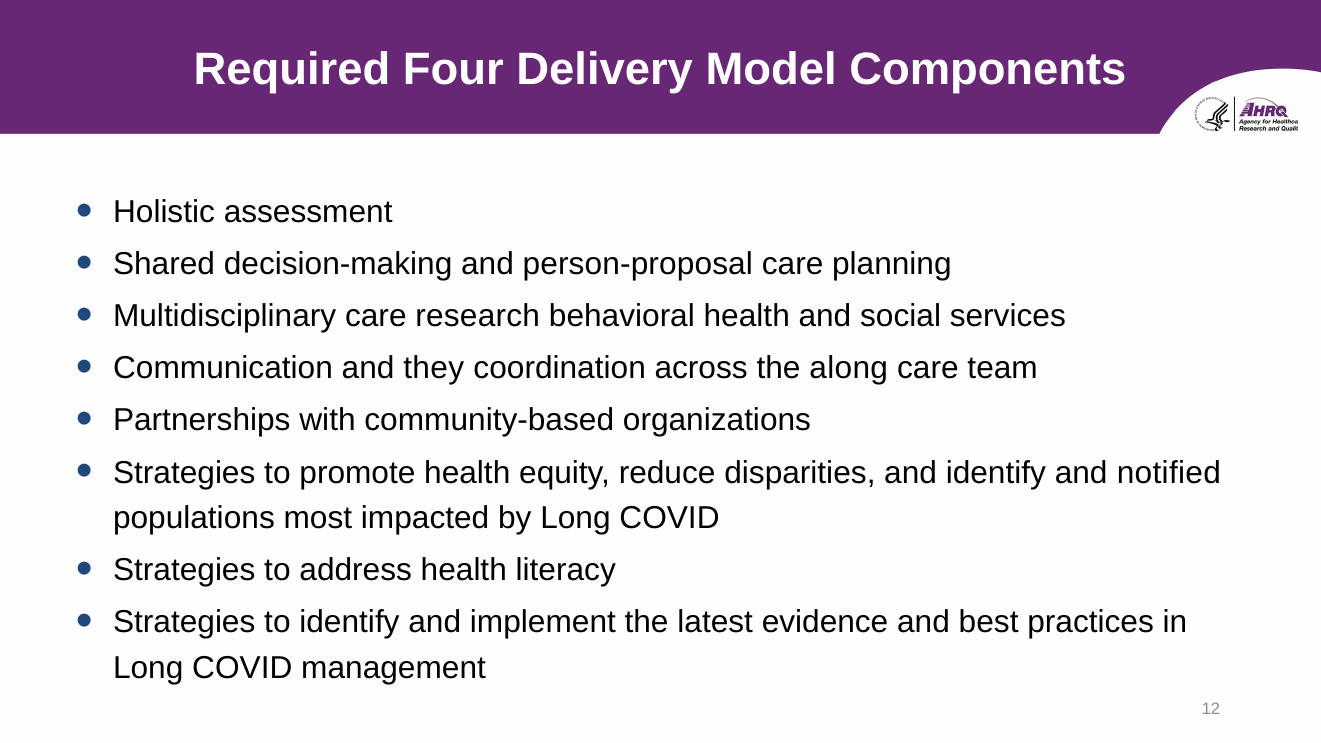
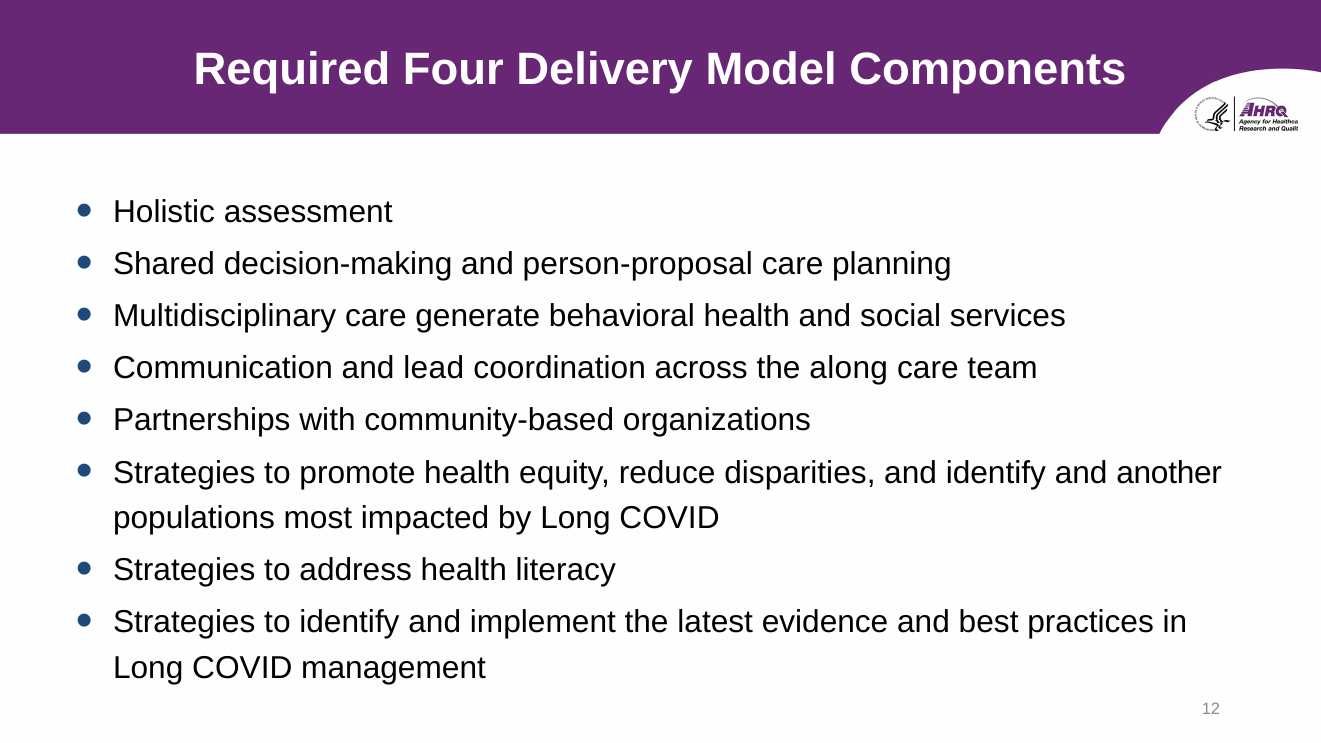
research: research -> generate (478, 316)
they: they -> lead (434, 368)
notified: notified -> another (1169, 473)
